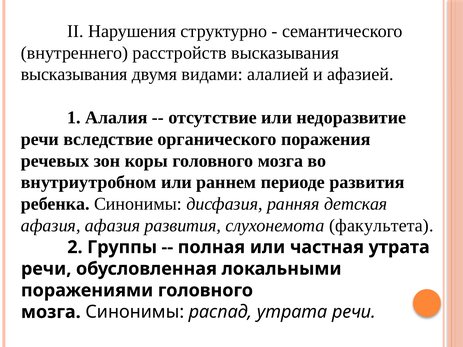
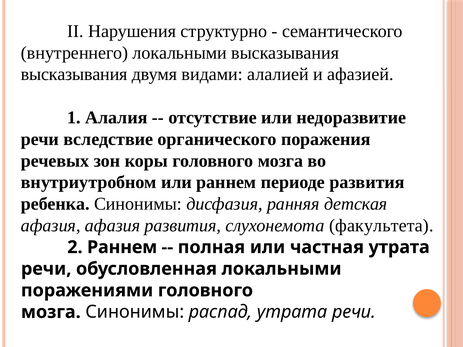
внутреннего расстройств: расстройств -> локальными (180, 53)
2 Группы: Группы -> Раннем (122, 247)
